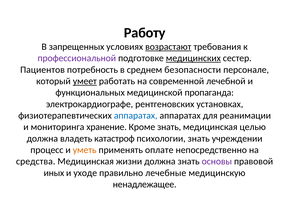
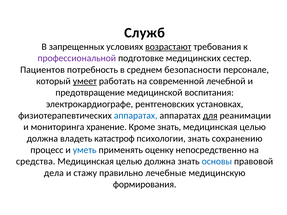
Работу: Работу -> Служб (145, 33)
медицинских underline: present -> none (193, 58)
функциональных: функциональных -> предотвращение (90, 93)
пропаганда: пропаганда -> воспитания (209, 93)
для underline: none -> present (210, 116)
учреждении: учреждении -> сохранению (237, 139)
уметь colour: orange -> blue (85, 150)
оплате: оплате -> оценку (159, 150)
жизни: жизни -> целью (129, 162)
основы colour: purple -> blue (217, 162)
иных: иных -> дела (54, 173)
уходе: уходе -> стажу (85, 173)
ненадлежащее: ненадлежащее -> формирования (145, 185)
